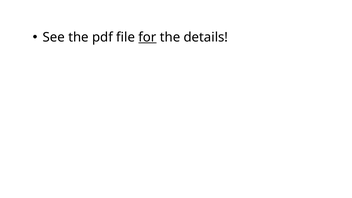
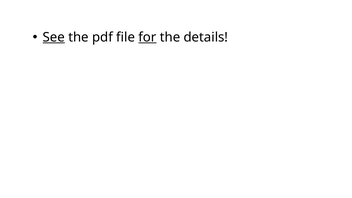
See underline: none -> present (54, 37)
